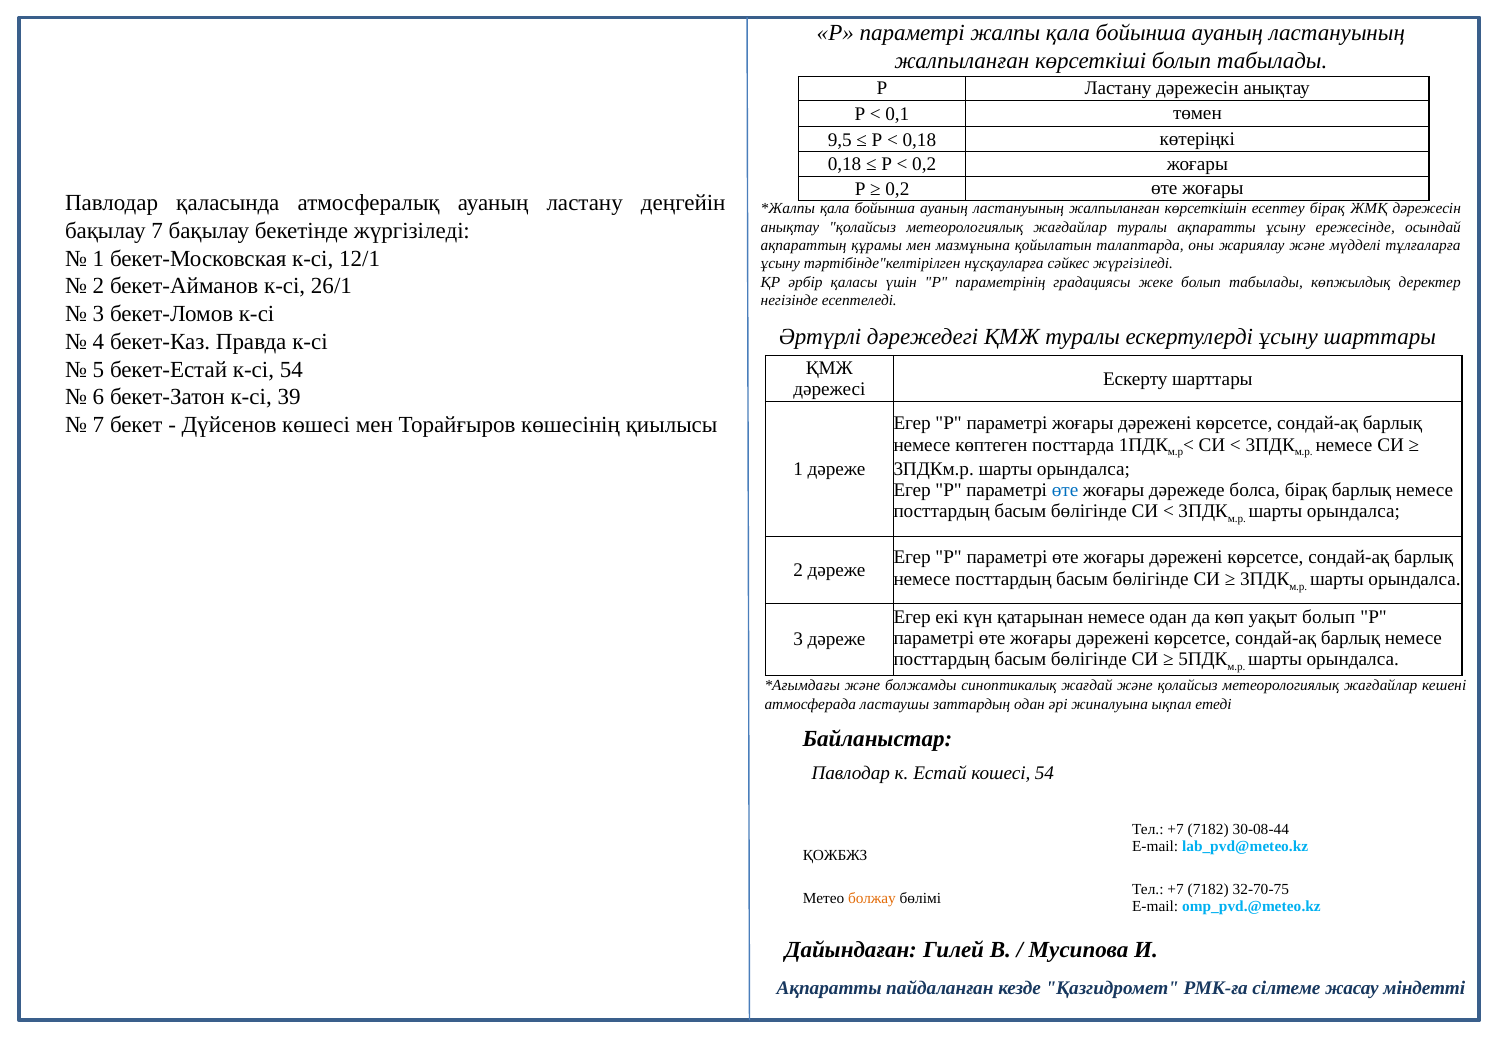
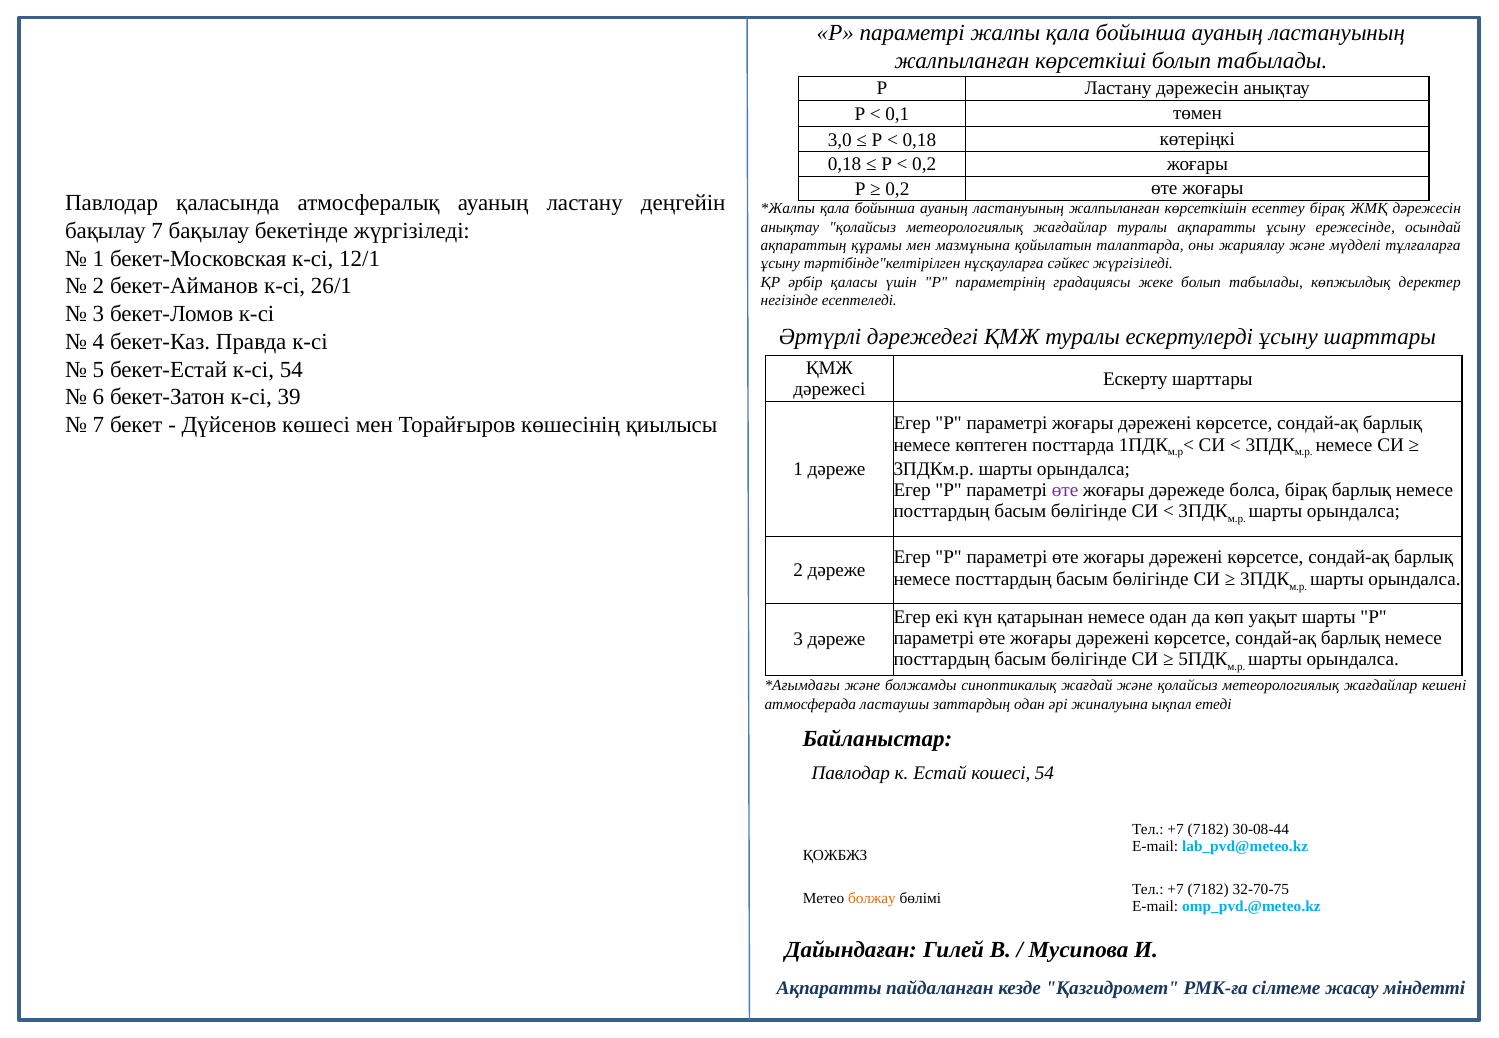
9,5: 9,5 -> 3,0 (840, 140)
өте colour: blue -> purple (1065, 490)
уақыт болып: болып -> шарты (1329, 617)
